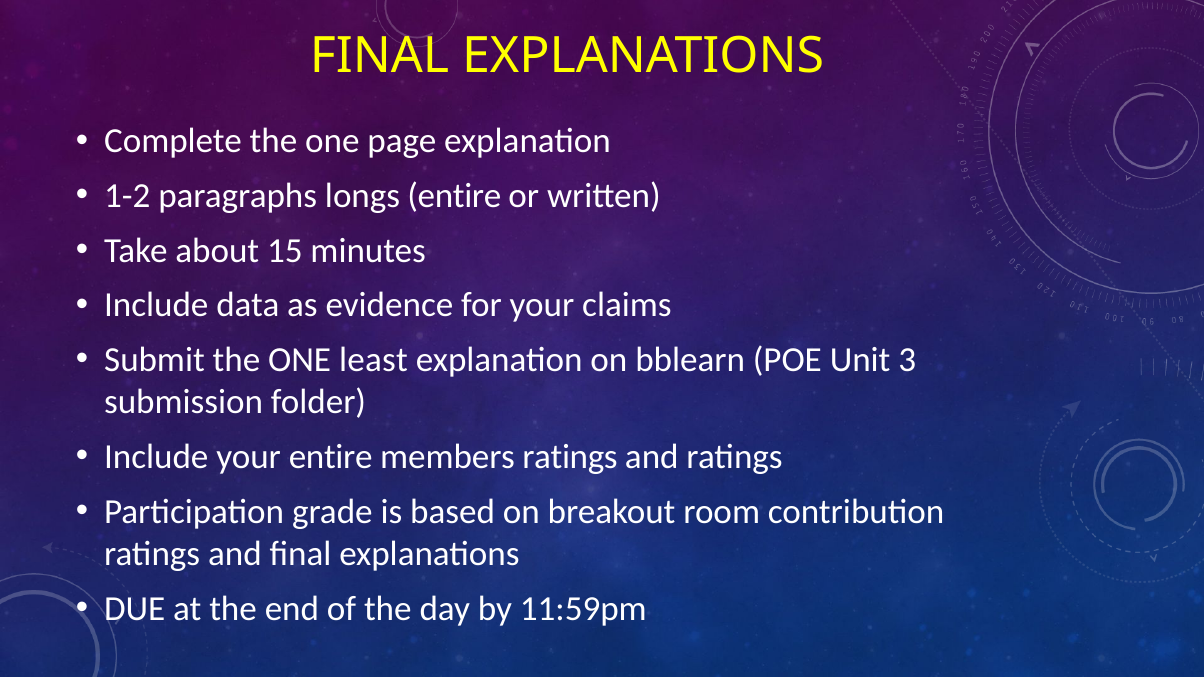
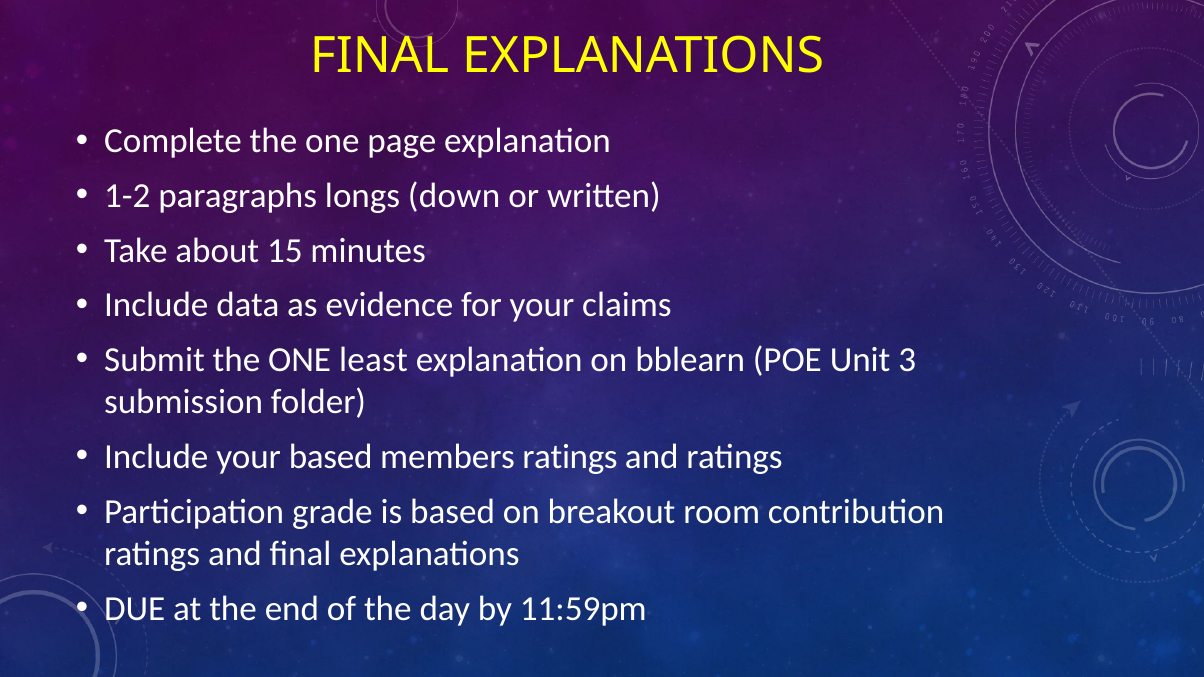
longs entire: entire -> down (454, 196)
your entire: entire -> based (331, 457)
